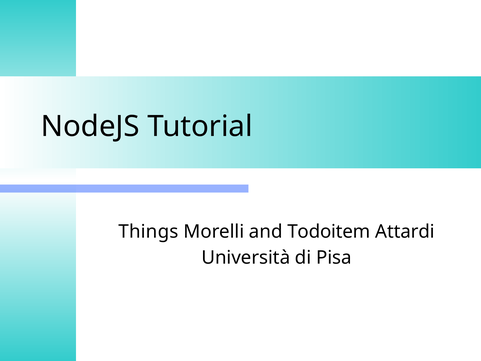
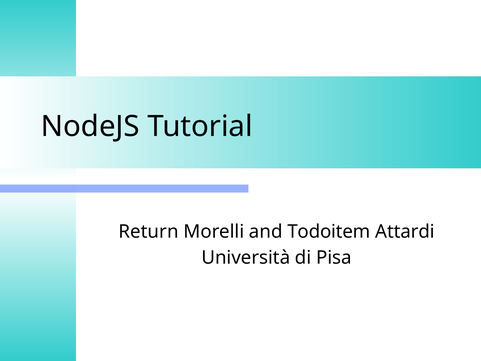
Things: Things -> Return (149, 231)
